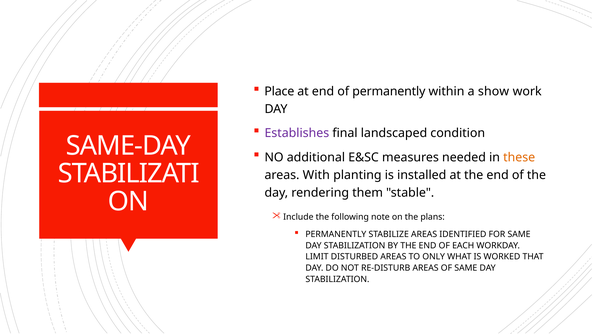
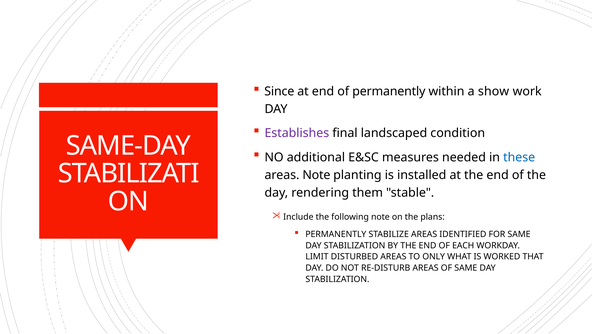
Place: Place -> Since (279, 91)
these colour: orange -> blue (519, 157)
areas With: With -> Note (316, 175)
